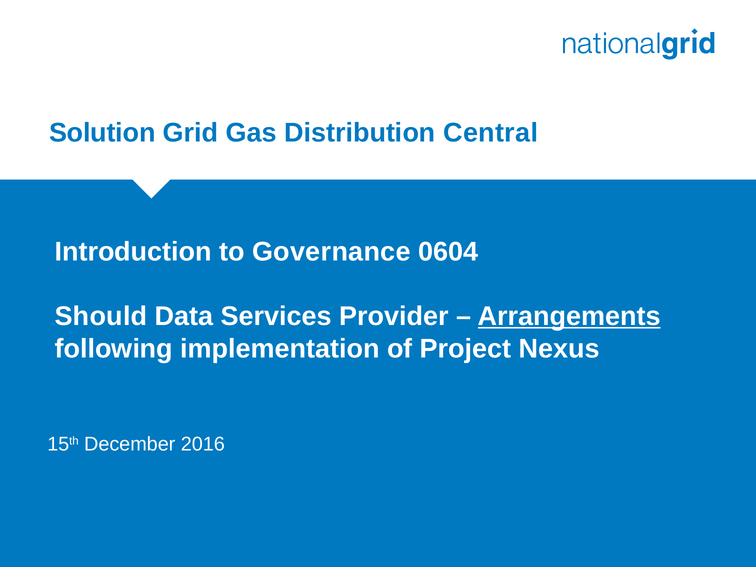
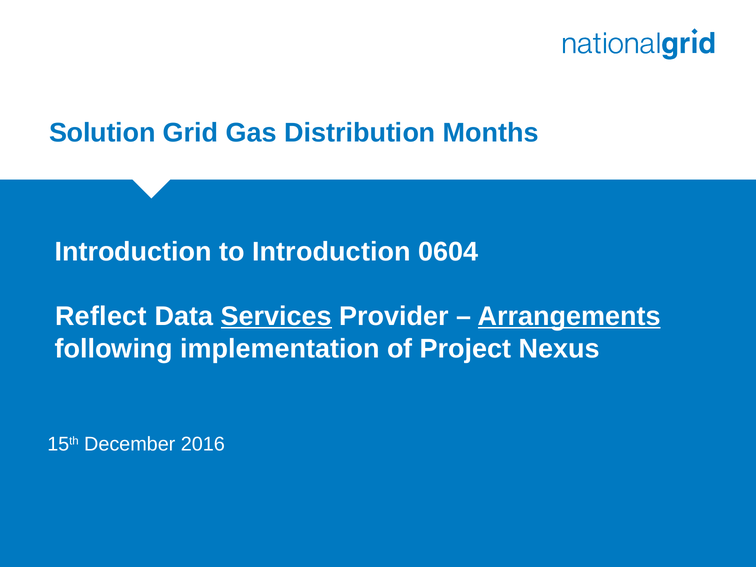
Central: Central -> Months (491, 133)
to Governance: Governance -> Introduction (331, 252)
Should: Should -> Reflect (101, 316)
Services underline: none -> present (276, 316)
